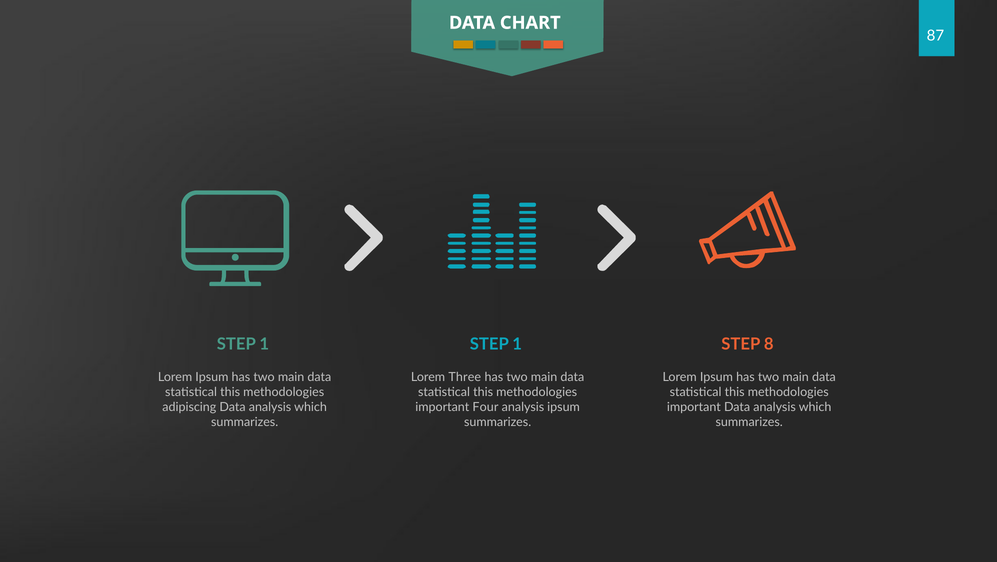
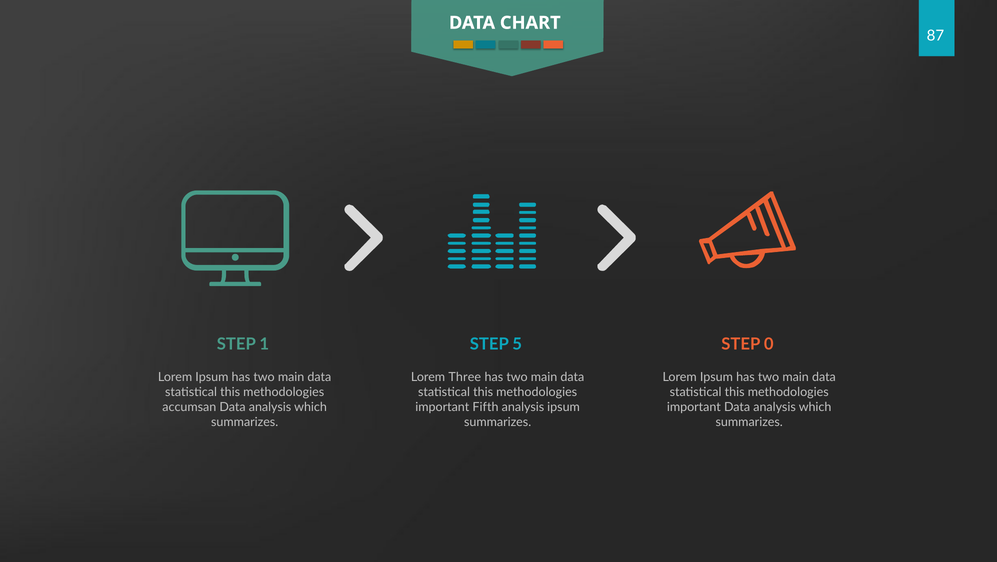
1: 1 -> 5 (517, 344)
8: 8 -> 0 (769, 344)
adipiscing: adipiscing -> accumsan (189, 407)
Four: Four -> Fifth (486, 407)
